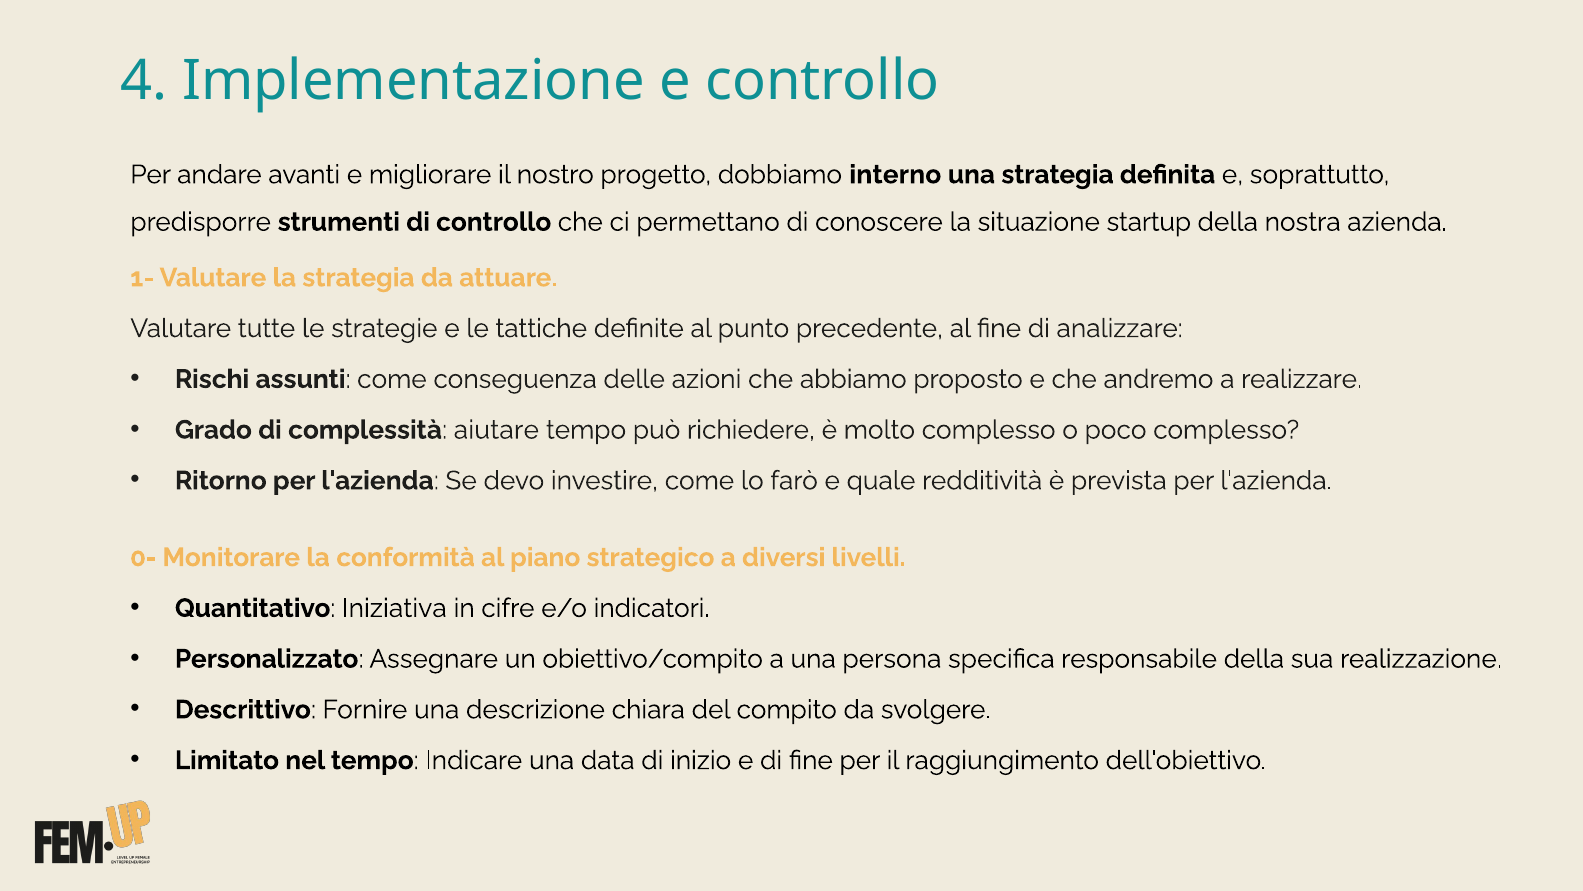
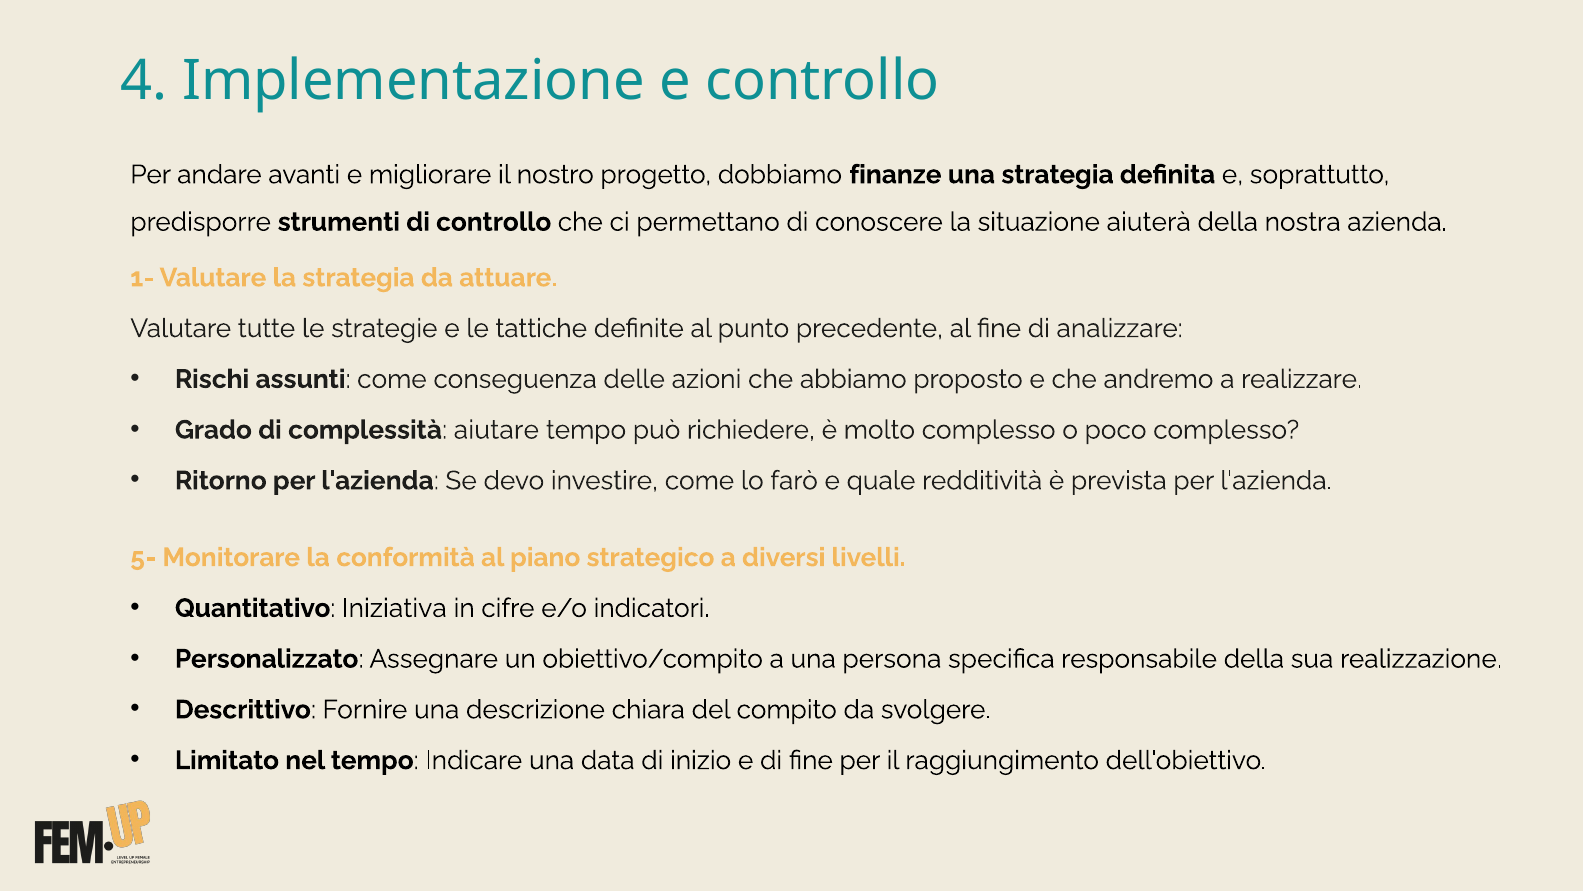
interno: interno -> finanze (895, 174)
startup: startup -> aiuterà (1149, 222)
0-: 0- -> 5- (143, 557)
